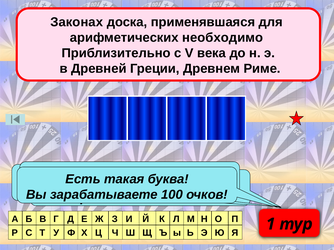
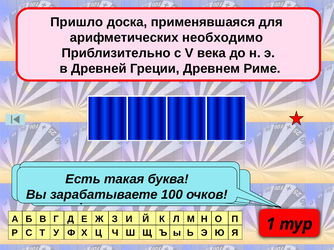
Законах: Законах -> Пришло (77, 22)
